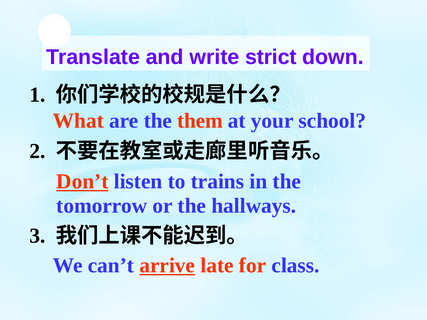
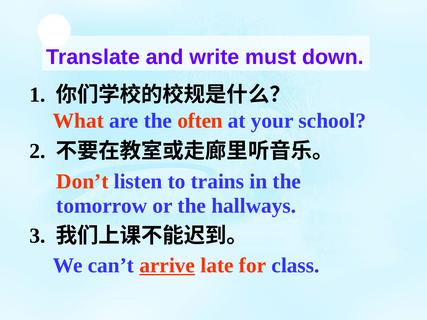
strict: strict -> must (271, 57)
them: them -> often (200, 121)
Don’t underline: present -> none (82, 182)
